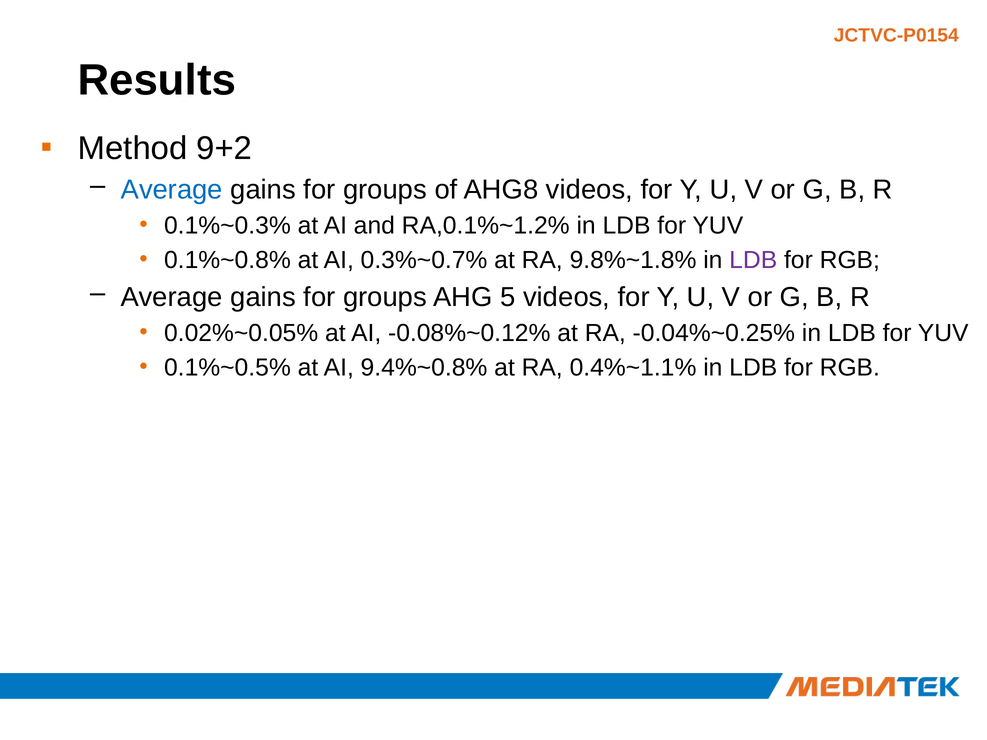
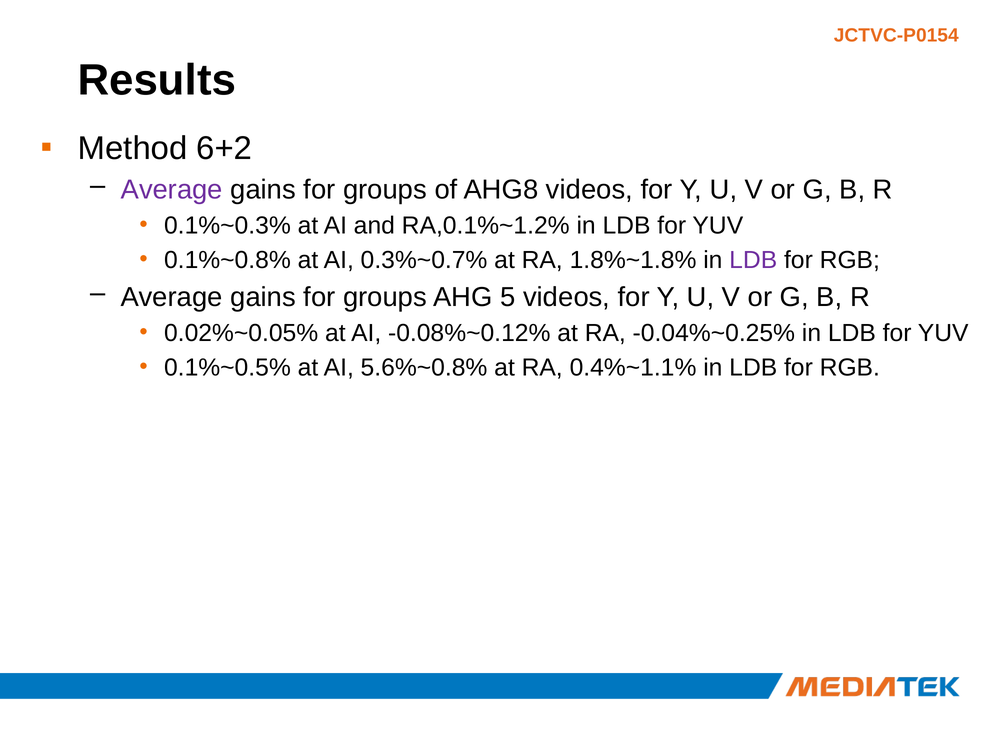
9+2: 9+2 -> 6+2 (224, 148)
Average colour: blue -> purple (172, 190)
9.8%~1.8%: 9.8%~1.8% -> 1.8%~1.8% (633, 260)
9.4%~0.8%: 9.4%~0.8% -> 5.6%~0.8% (424, 368)
